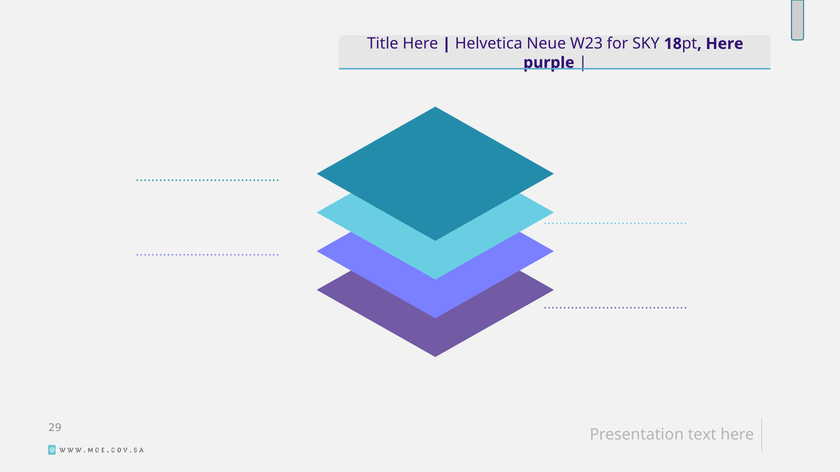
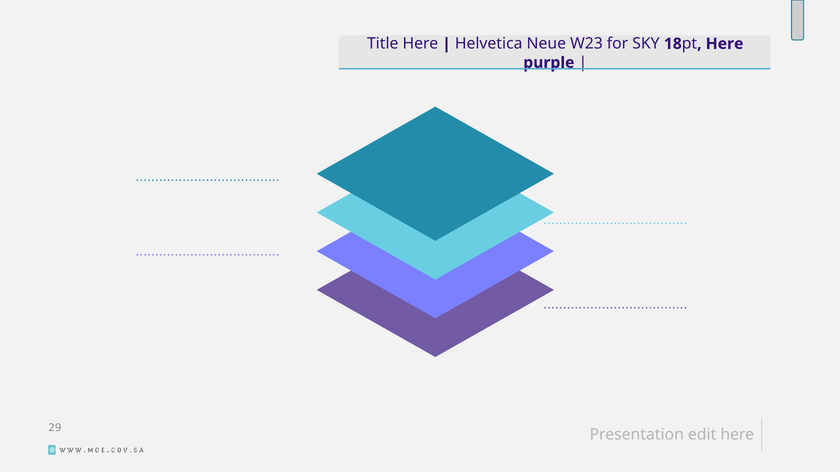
text: text -> edit (702, 435)
